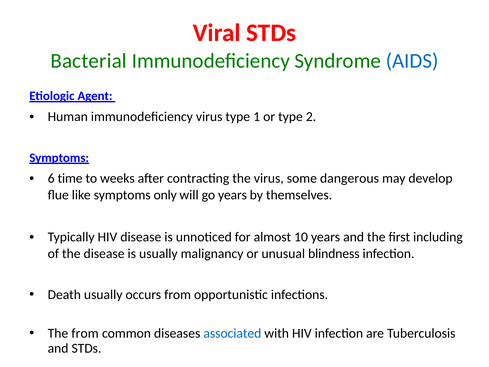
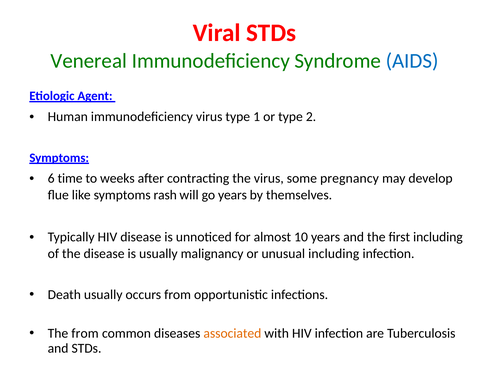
Bacterial: Bacterial -> Venereal (89, 61)
dangerous: dangerous -> pregnancy (349, 178)
only: only -> rash (165, 195)
unusual blindness: blindness -> including (334, 253)
associated colour: blue -> orange (232, 333)
